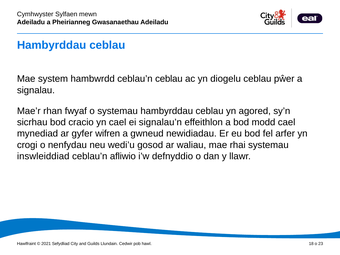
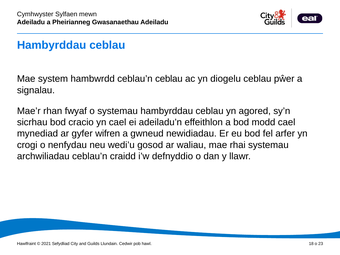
signalau’n: signalau’n -> adeiladu’n (160, 122)
inswleiddiad: inswleiddiad -> archwiliadau (43, 156)
afliwio: afliwio -> craidd (123, 156)
